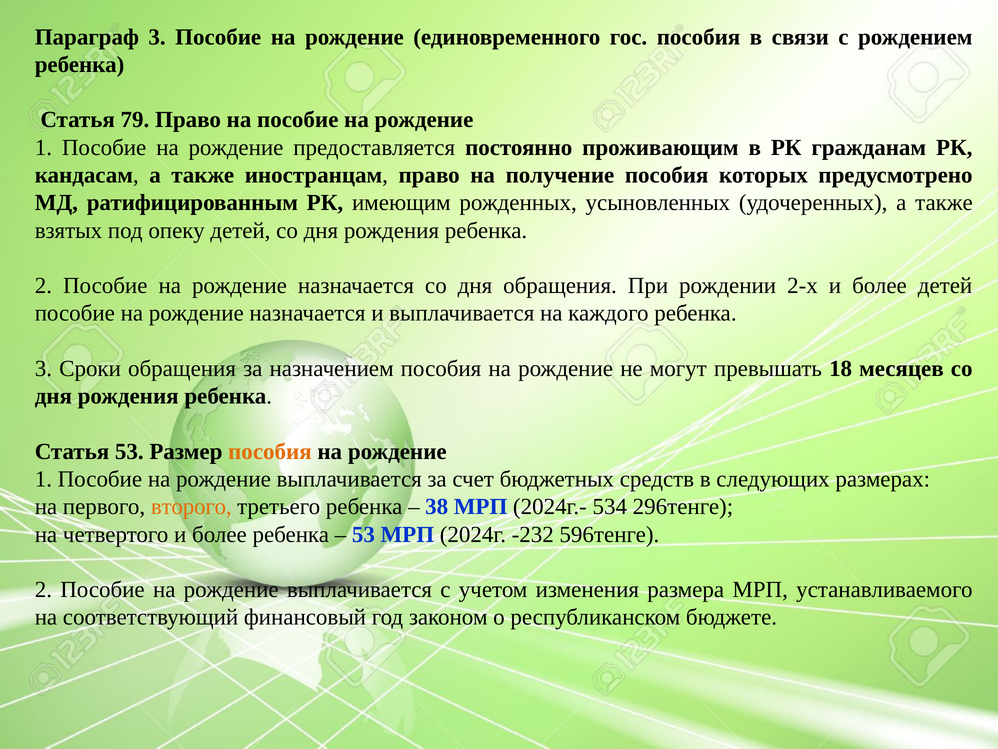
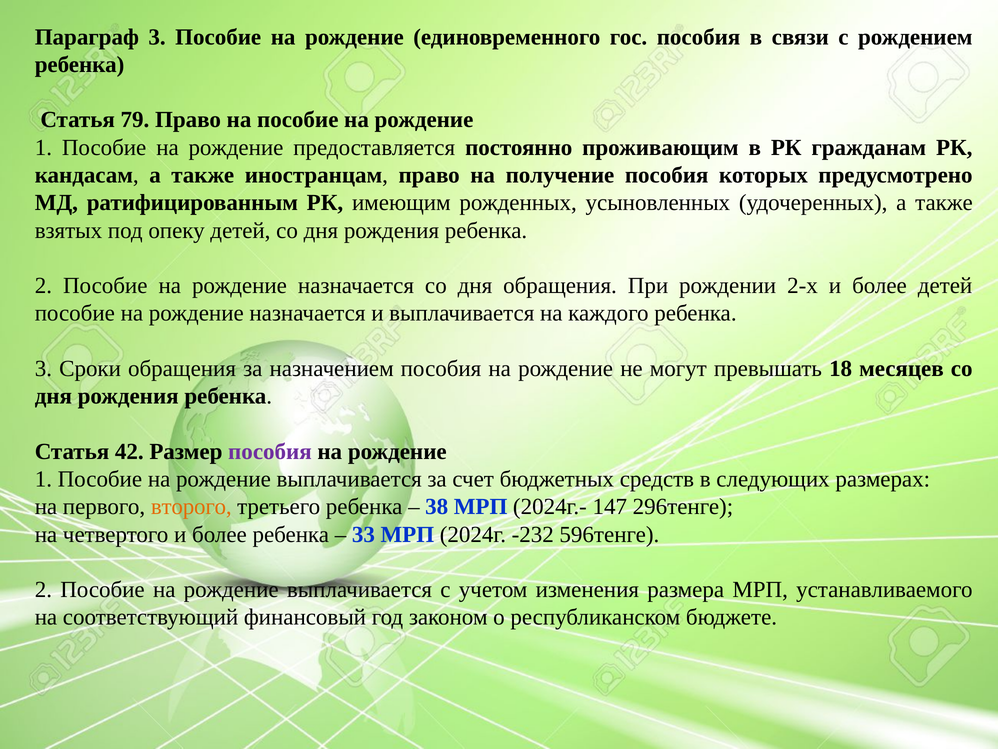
Статья 53: 53 -> 42 (129, 451)
пособия colour: orange -> purple (270, 451)
534: 534 -> 147 (610, 506)
53: 53 -> 33 (363, 534)
